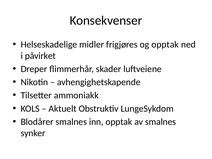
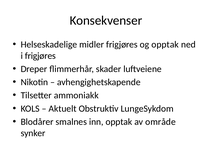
i påvirket: påvirket -> frigjøres (40, 56)
av smalnes: smalnes -> område (160, 122)
